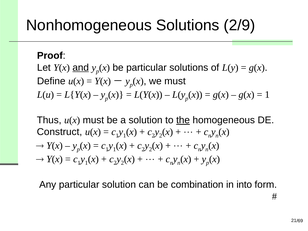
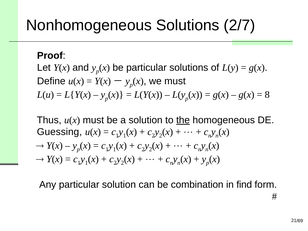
2/9: 2/9 -> 2/7 (239, 25)
and underline: present -> none (81, 68)
1: 1 -> 8 (267, 95)
Construct: Construct -> Guessing (59, 132)
into: into -> find (244, 185)
